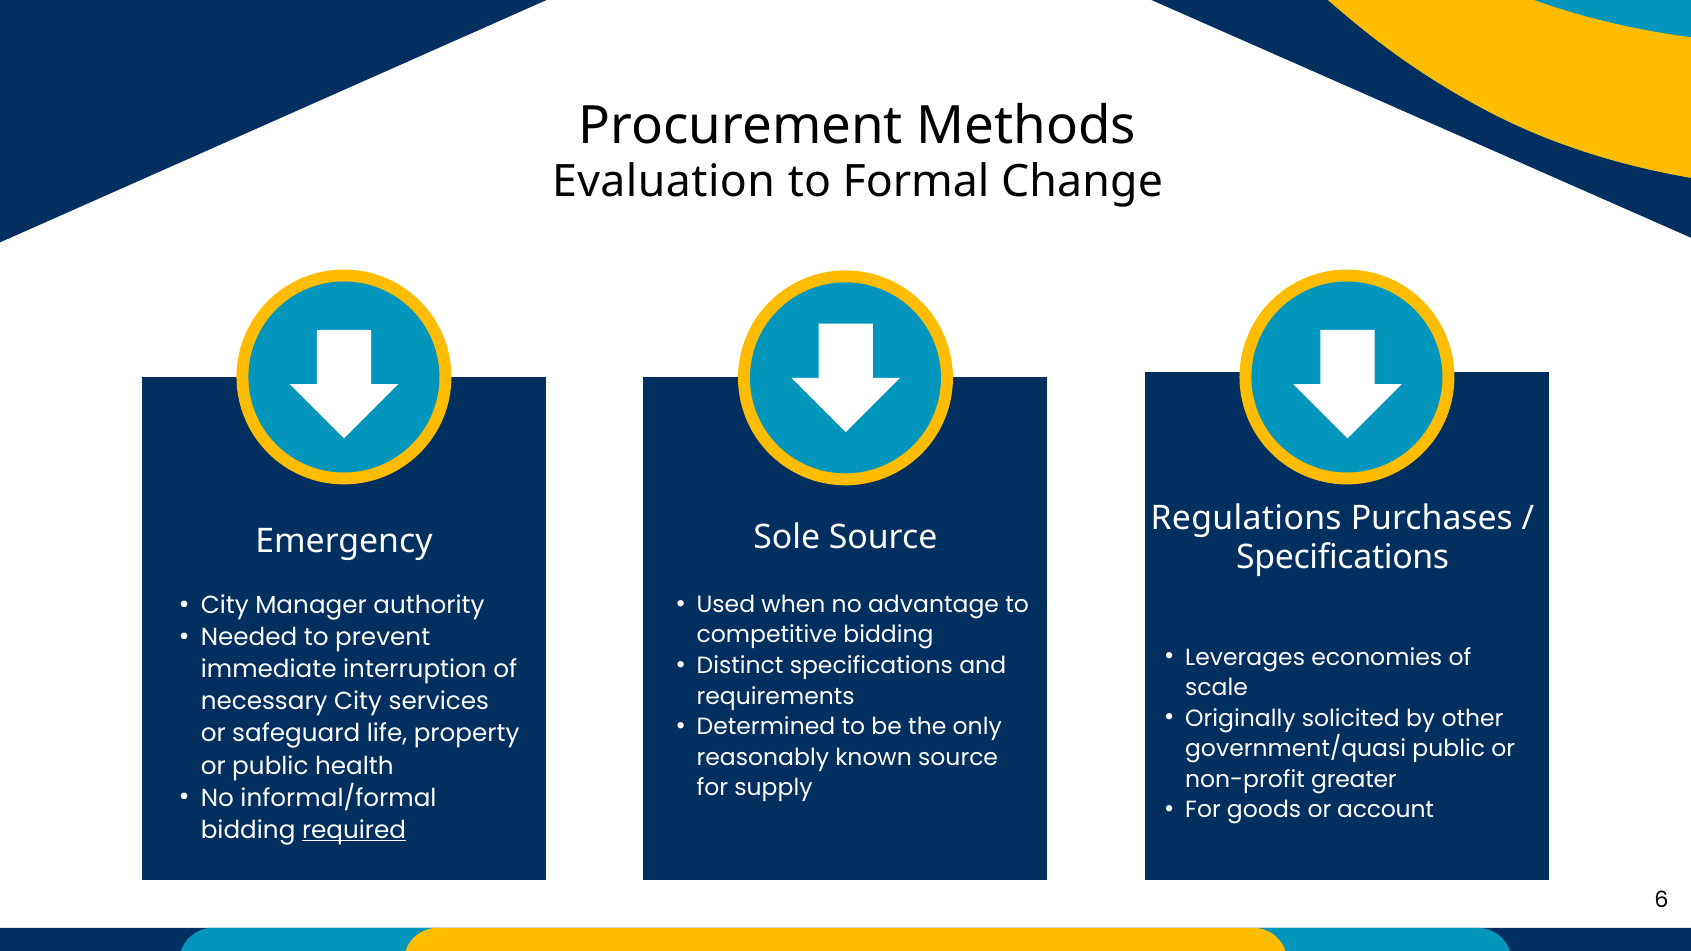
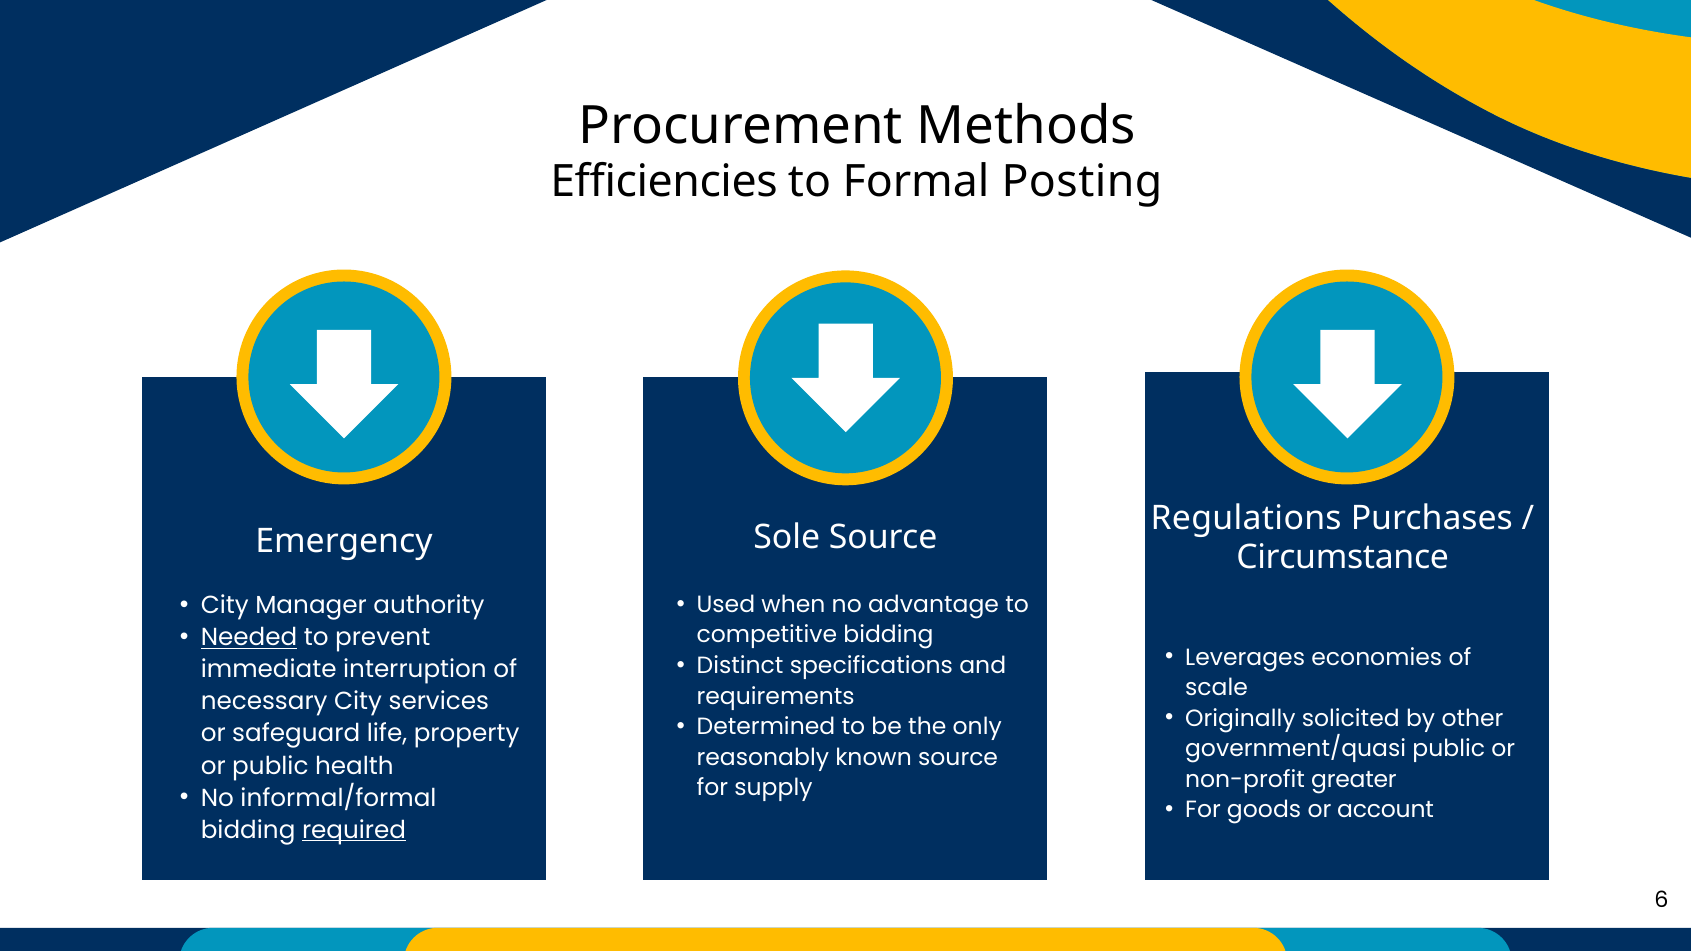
Evaluation: Evaluation -> Efficiencies (664, 182)
Change: Change -> Posting (1082, 182)
Specifications: Specifications -> Circumstance (1343, 557)
Needed underline: none -> present (249, 638)
